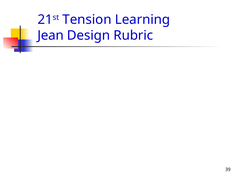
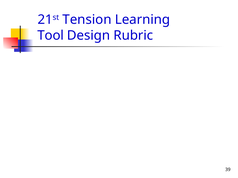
Jean: Jean -> Tool (51, 35)
